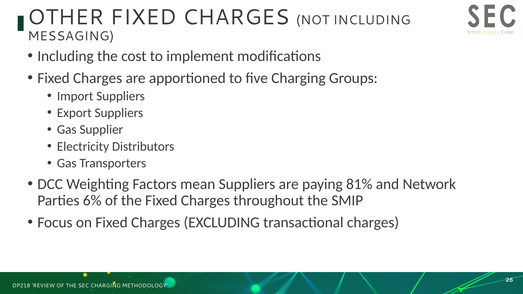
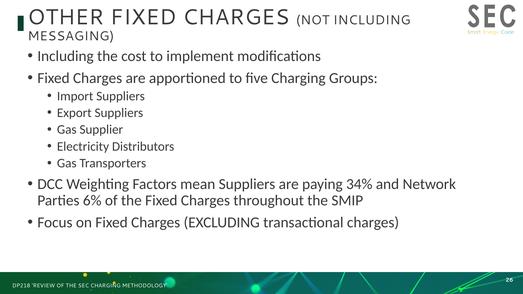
81%: 81% -> 34% (359, 184)
